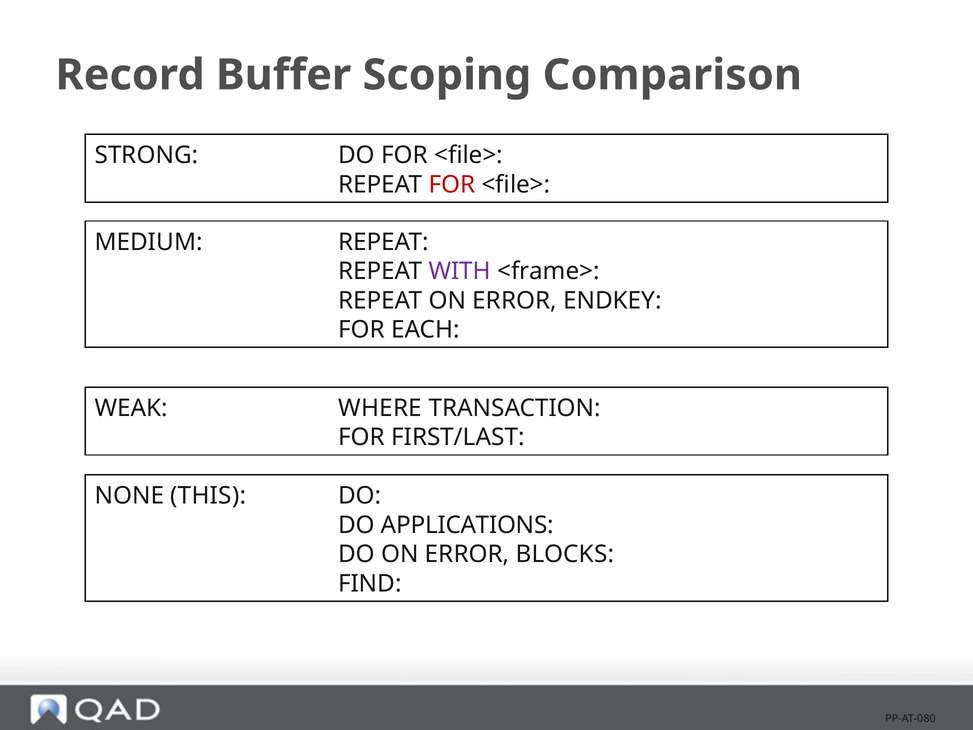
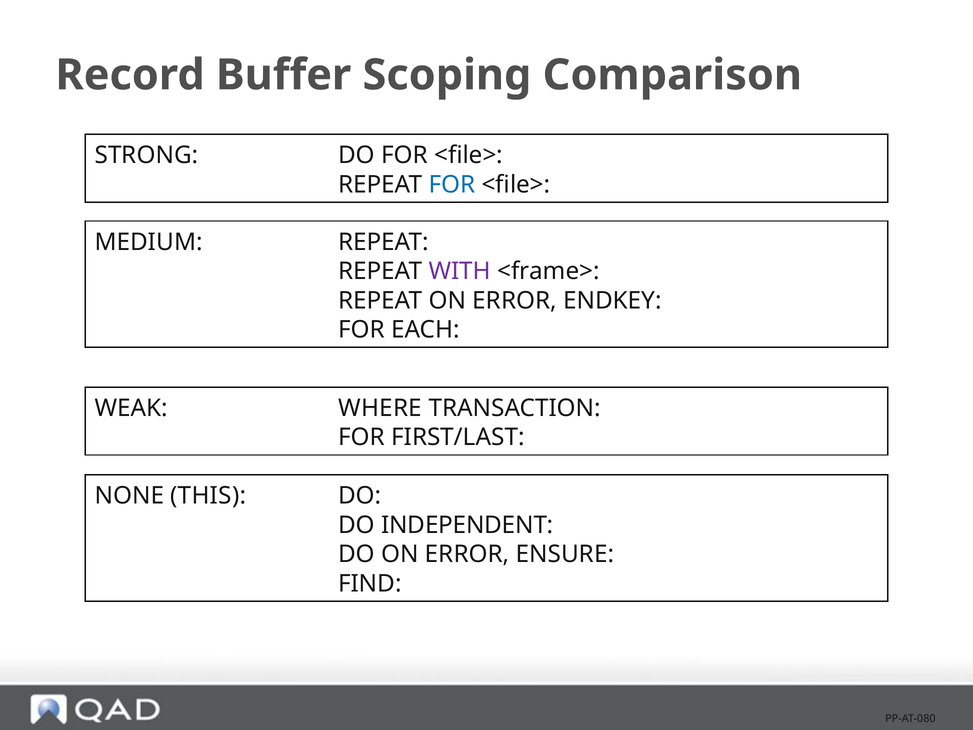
FOR colour: red -> blue (452, 185)
APPLICATIONS: APPLICATIONS -> INDEPENDENT (467, 525)
BLOCKS: BLOCKS -> ENSURE (565, 554)
